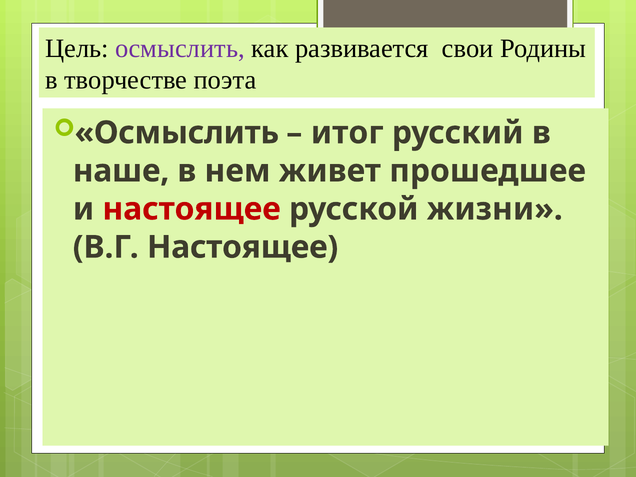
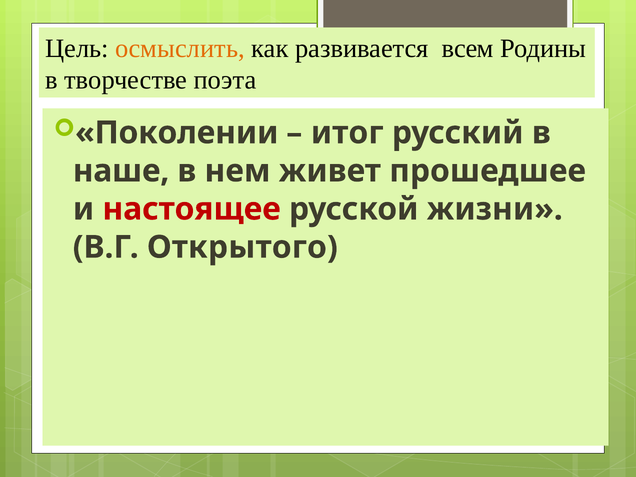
осмыслить colour: purple -> orange (180, 48)
свои: свои -> всем (468, 48)
Осмыслить: Осмыслить -> Поколении (177, 133)
Настоящее: Настоящее -> Открытого (242, 247)
